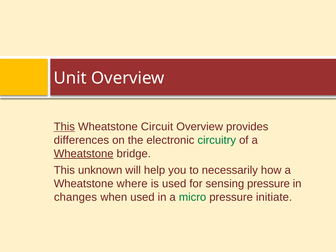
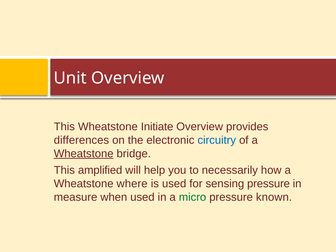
This underline: present -> none (64, 127)
Circuit: Circuit -> Initiate (157, 127)
circuitry colour: green -> blue (217, 140)
unknown: unknown -> amplified (100, 170)
changes: changes -> measure (76, 197)
initiate: initiate -> known (274, 197)
